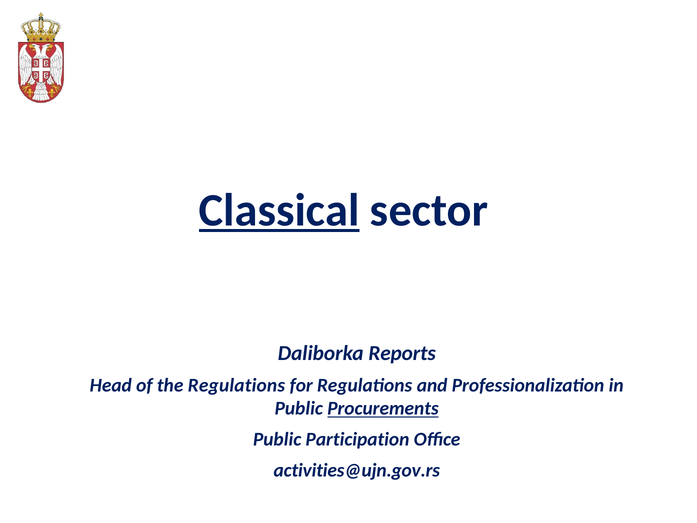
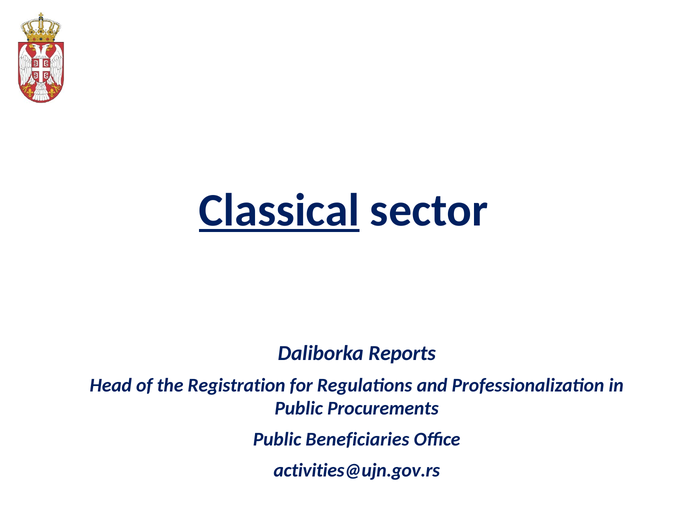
the Regulations: Regulations -> Registration (237, 385)
Procurements underline: present -> none (383, 408)
Participation: Participation -> Beneficiaries (357, 439)
